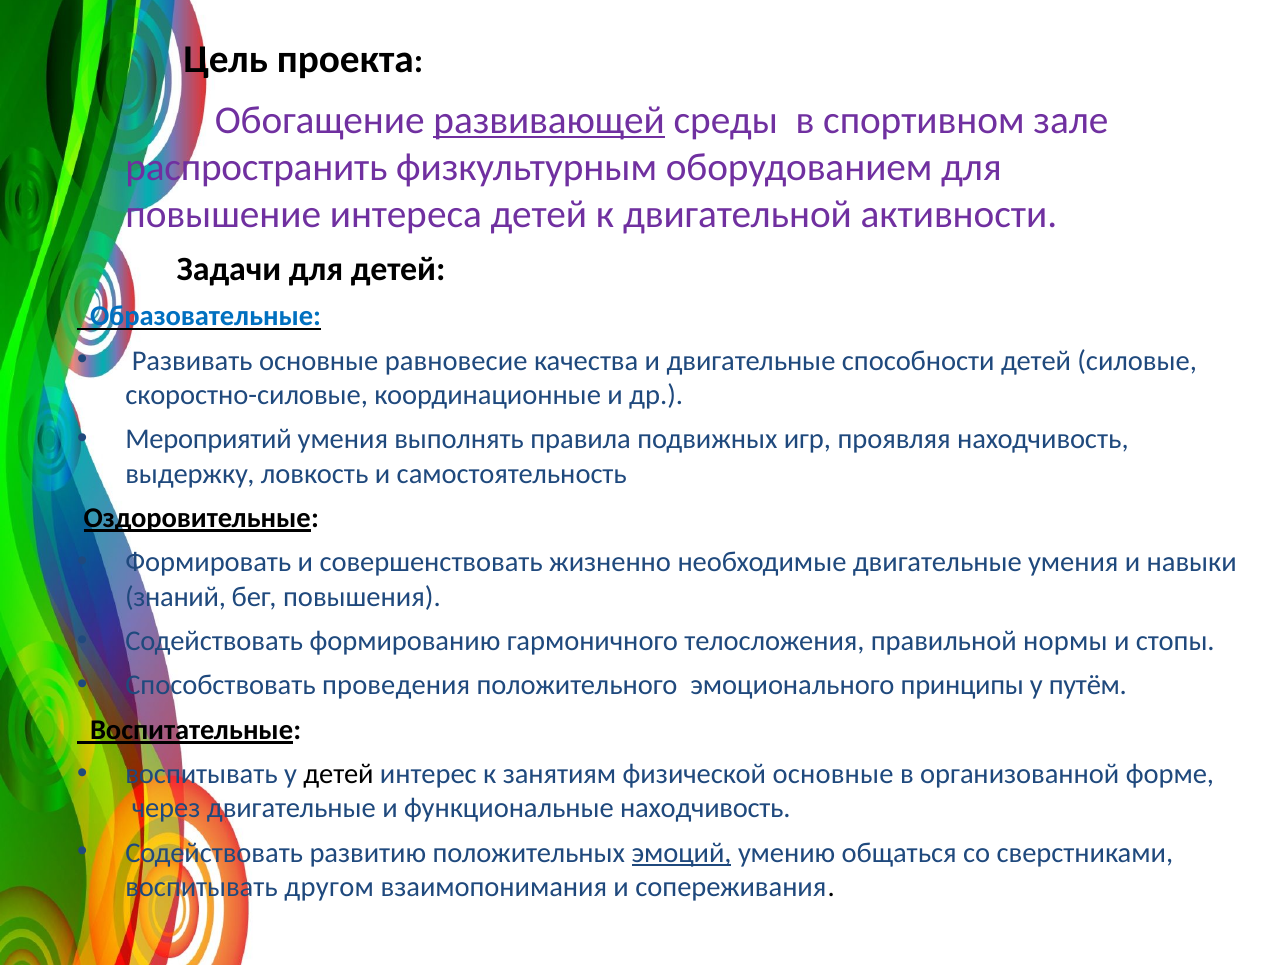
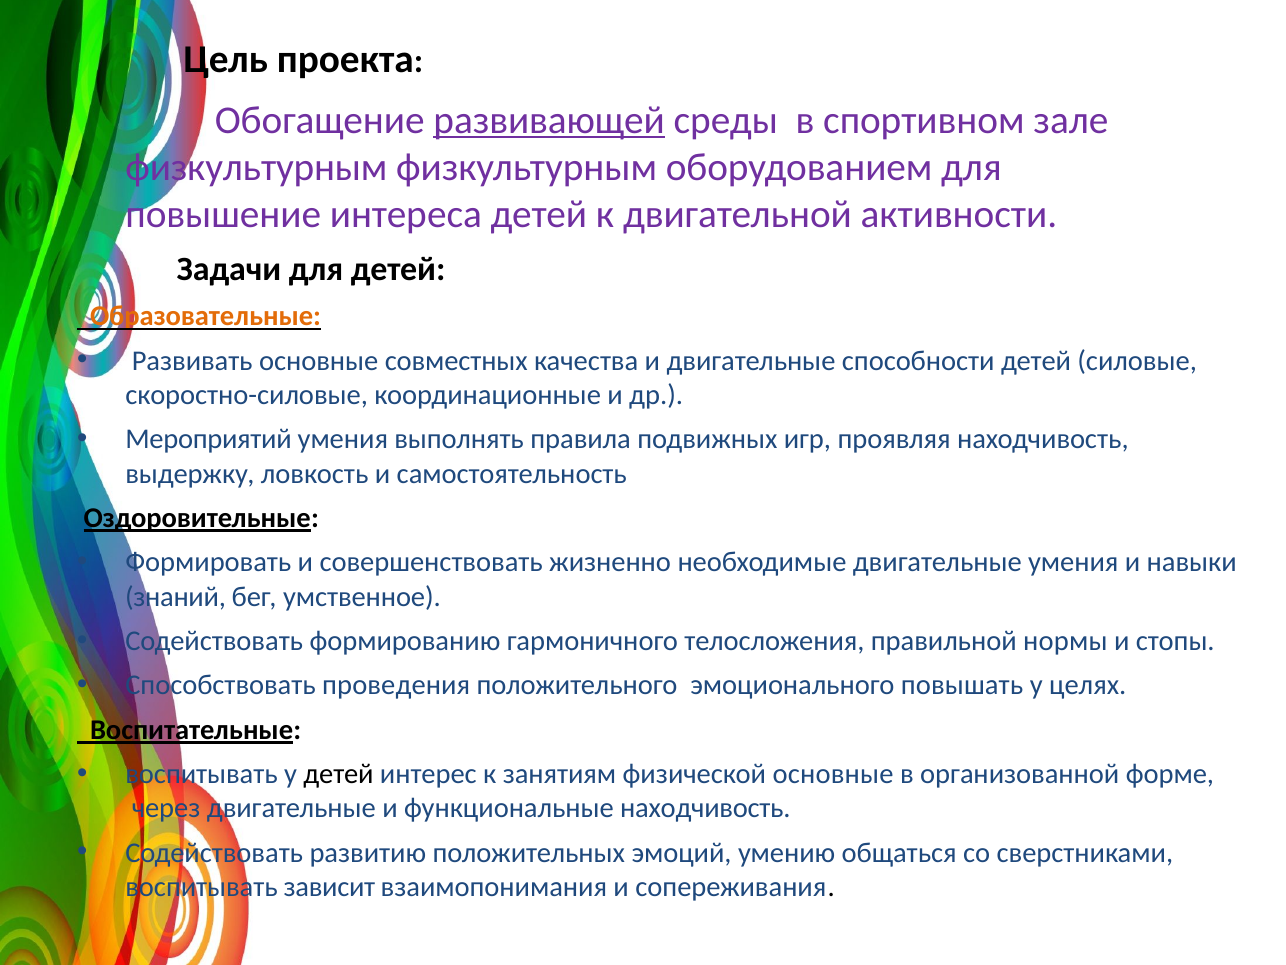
распространить: распространить -> физкультурным (256, 167)
Образовательные colour: blue -> orange (205, 316)
равновесие: равновесие -> совместных (456, 361)
повышения: повышения -> умственное (362, 596)
принципы: принципы -> повышать (962, 685)
путём: путём -> целях (1088, 685)
эмоций underline: present -> none (682, 852)
другом: другом -> зависит (329, 886)
